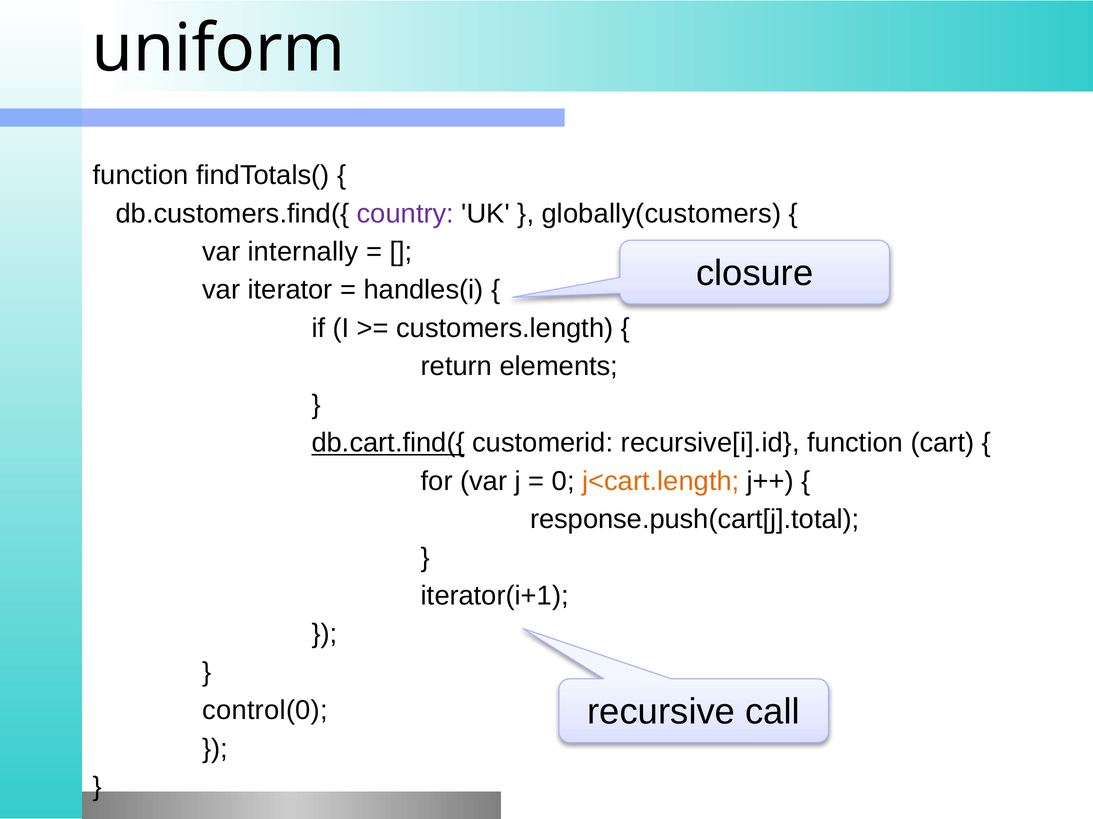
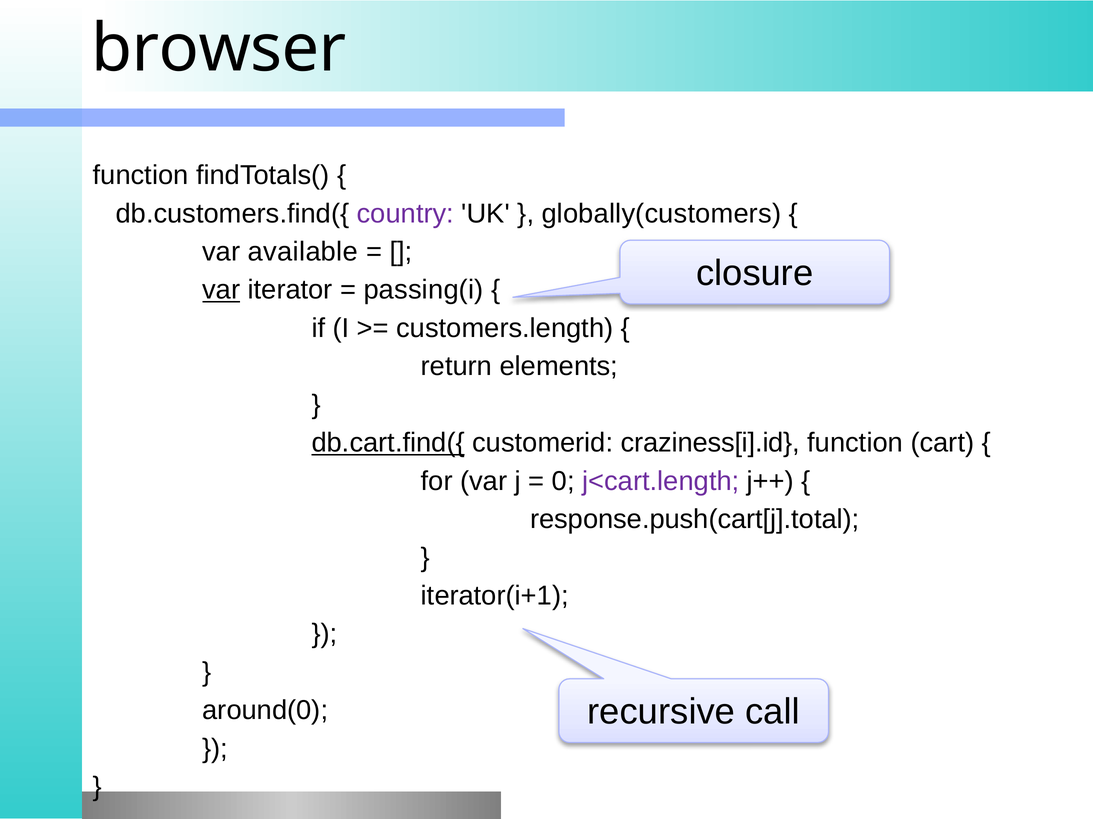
uniform: uniform -> browser (219, 49)
internally: internally -> available (303, 252)
var underline: none -> present (221, 290)
handles(i: handles(i -> passing(i (424, 290)
recursive[i].id: recursive[i].id -> craziness[i].id (710, 443)
j<cart.length colour: orange -> purple (661, 481)
control(0: control(0 -> around(0 (265, 711)
